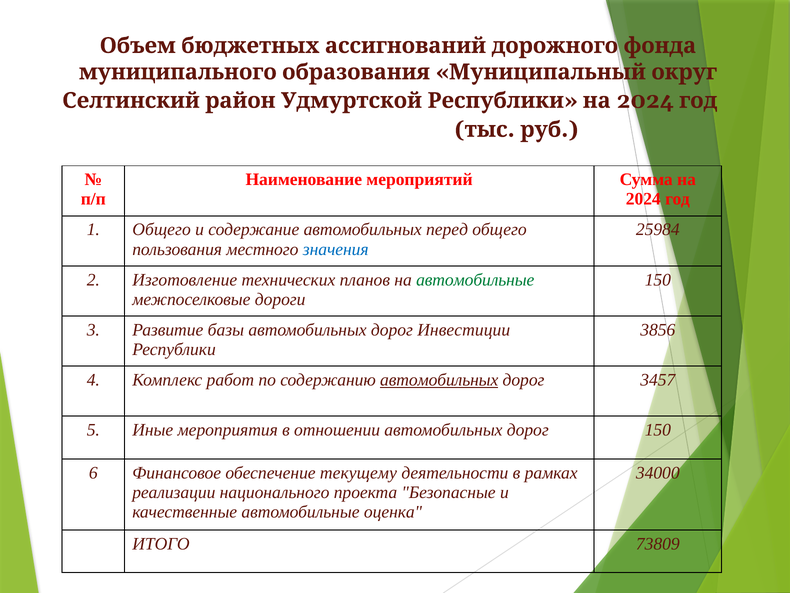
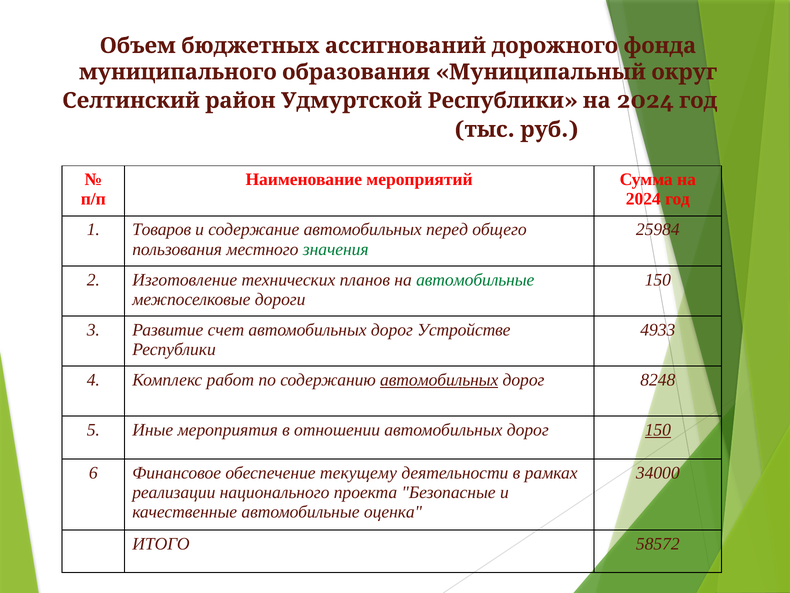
1 Общего: Общего -> Товаров (162, 230)
значения colour: blue -> green (336, 249)
базы: базы -> счет (226, 330)
Инвестиции: Инвестиции -> Устройстве (464, 330)
3856: 3856 -> 4933 (658, 330)
3457: 3457 -> 8248 (658, 380)
150 underline: none -> present (658, 430)
73809: 73809 -> 58572 (658, 543)
